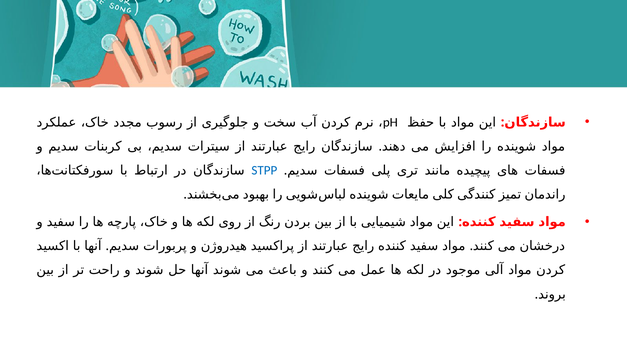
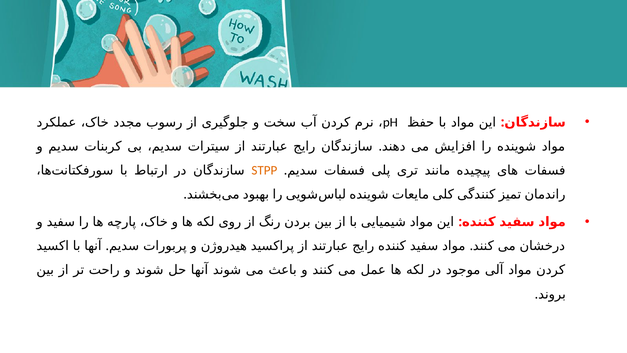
STPP colour: blue -> orange (264, 170)
